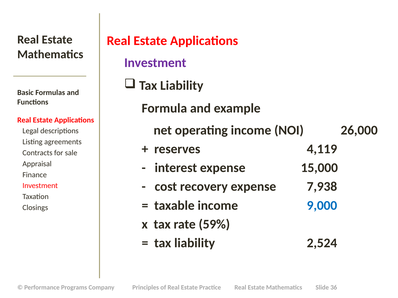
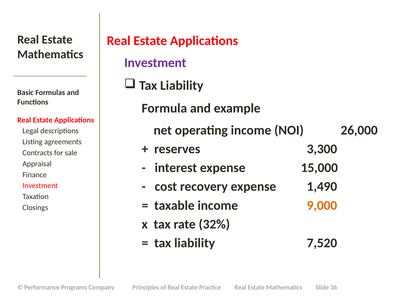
4,119: 4,119 -> 3,300 (322, 149)
7,938: 7,938 -> 1,490 (322, 187)
9,000 colour: blue -> orange (322, 206)
59%: 59% -> 32% (214, 225)
2,524: 2,524 -> 7,520 (322, 243)
